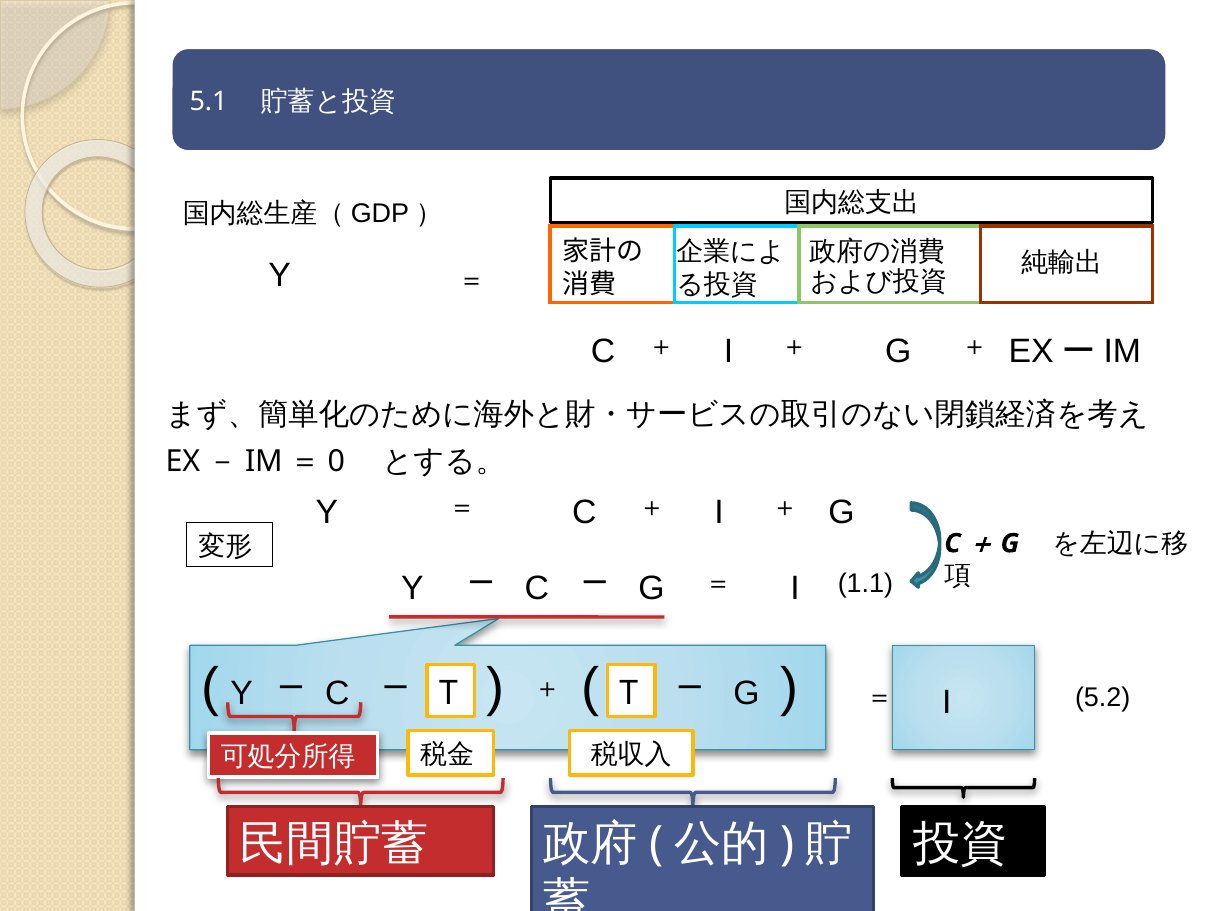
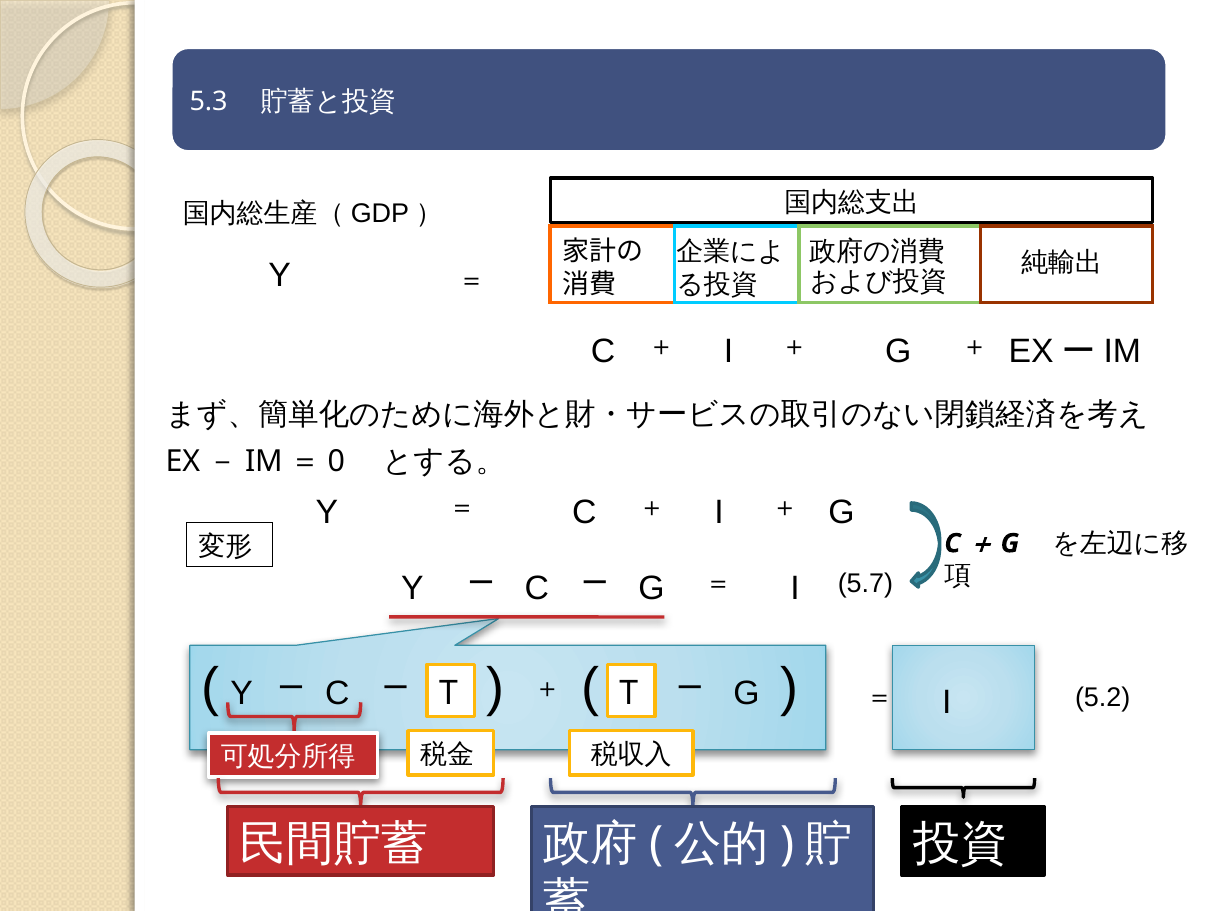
5.1: 5.1 -> 5.3 (208, 102)
1.1: 1.1 -> 5.7 (865, 584)
